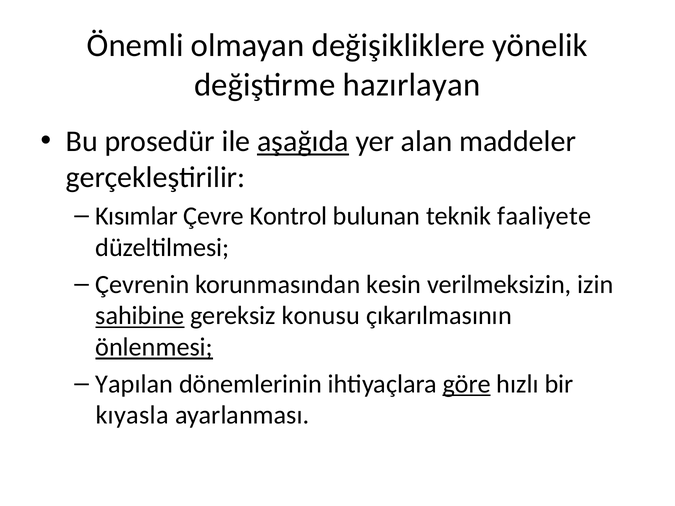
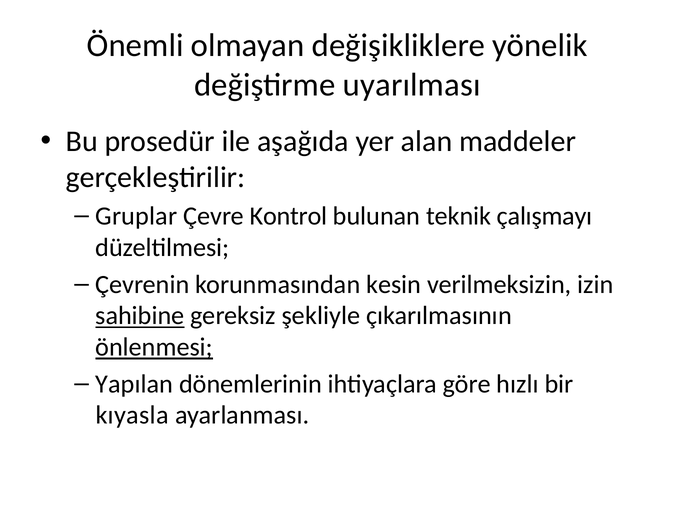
hazırlayan: hazırlayan -> uyarılması (412, 85)
aşağıda underline: present -> none (303, 142)
Kısımlar: Kısımlar -> Gruplar (136, 216)
faaliyete: faaliyete -> çalışmayı (545, 216)
konusu: konusu -> şekliyle (321, 316)
göre underline: present -> none (467, 384)
